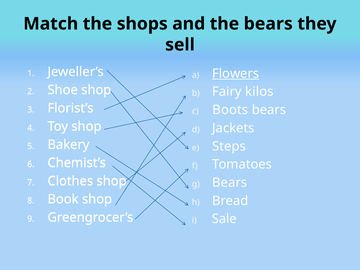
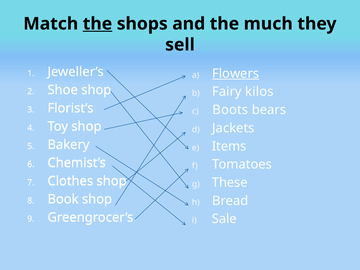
the underline: none -> present (97, 24)
the bears: bears -> much (268, 24)
Steps: Steps -> Items (229, 146)
Bears: Bears -> These (230, 183)
